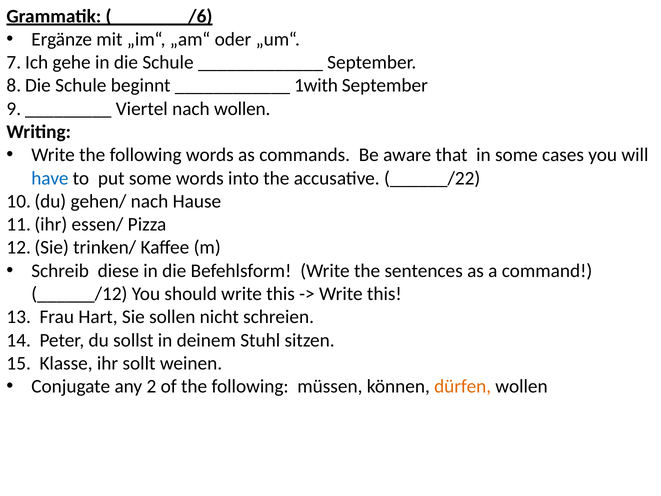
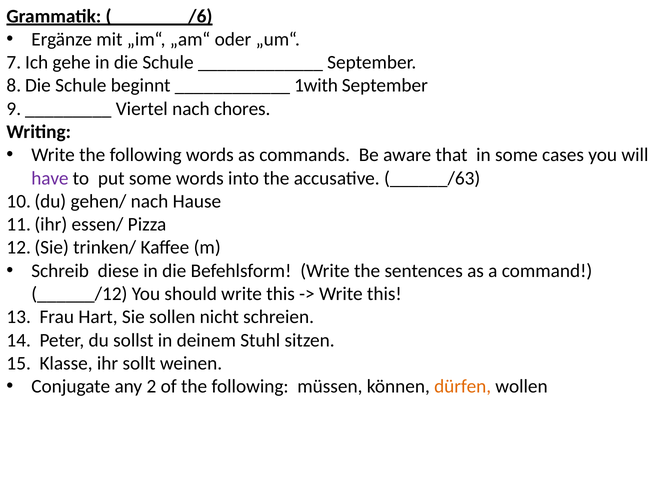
nach wollen: wollen -> chores (242, 109)
have colour: blue -> purple (50, 178)
______/22: ______/22 -> ______/63 (432, 178)
